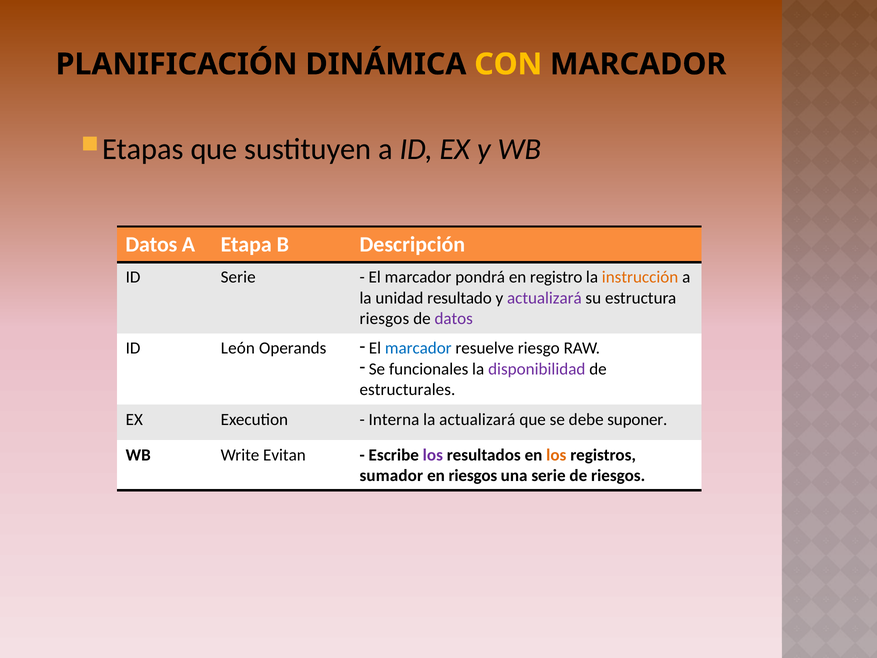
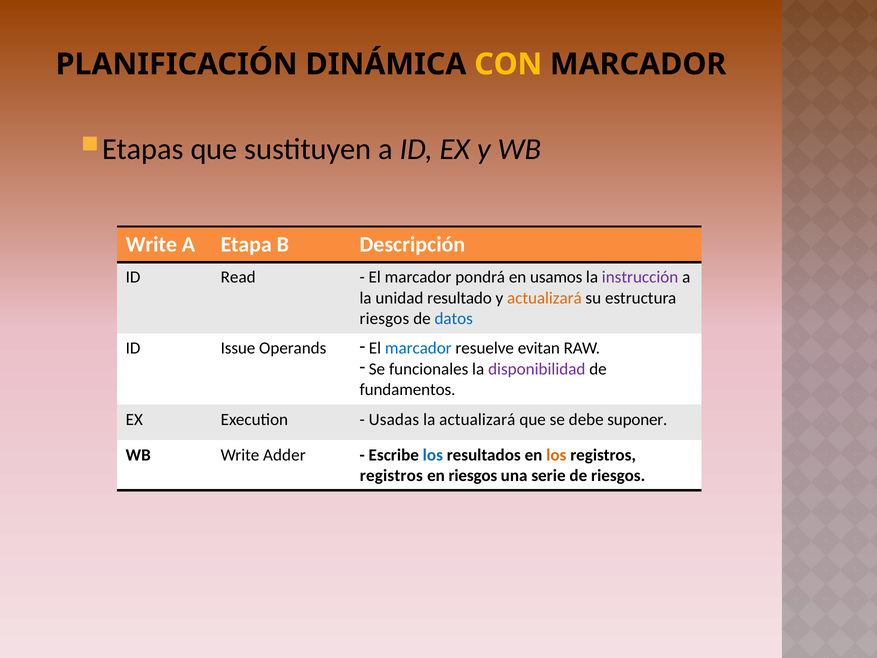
Datos: Datos -> Write (151, 245)
ID Serie: Serie -> Read (238, 277)
registro: registro -> usamos (556, 277)
instrucción colour: orange -> purple (640, 277)
actualizará colour: purple -> orange (544, 298)
datos colour: purple -> blue (454, 319)
León: León -> Issue (238, 348)
riesgo: riesgo -> evitan (539, 348)
estructurales: estructurales -> fundamentos (407, 390)
Interna: Interna -> Usadas (394, 419)
Evitan: Evitan -> Adder (284, 455)
los colour: purple -> blue (433, 455)
sumador: sumador -> registros (391, 476)
